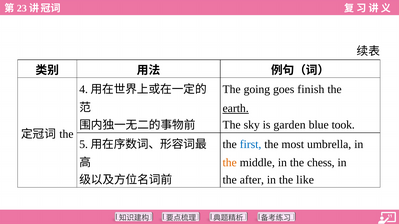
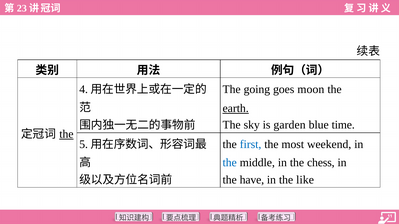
finish: finish -> moon (311, 89)
took: took -> time (343, 125)
the underline: none -> present (66, 134)
umbrella: umbrella -> weekend (329, 144)
the colour: orange -> blue (230, 163)
after: after -> have (252, 180)
